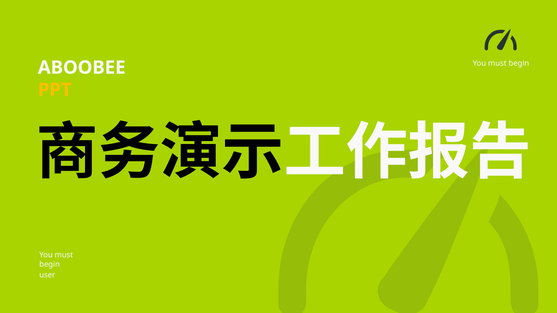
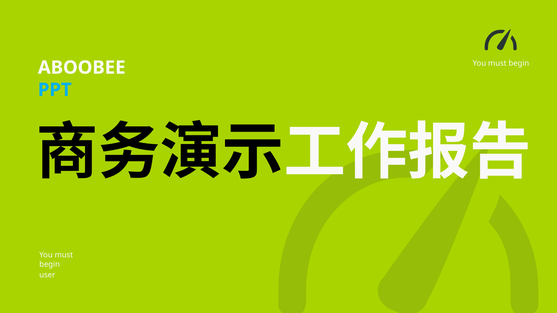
PPT colour: yellow -> light blue (55, 90)
